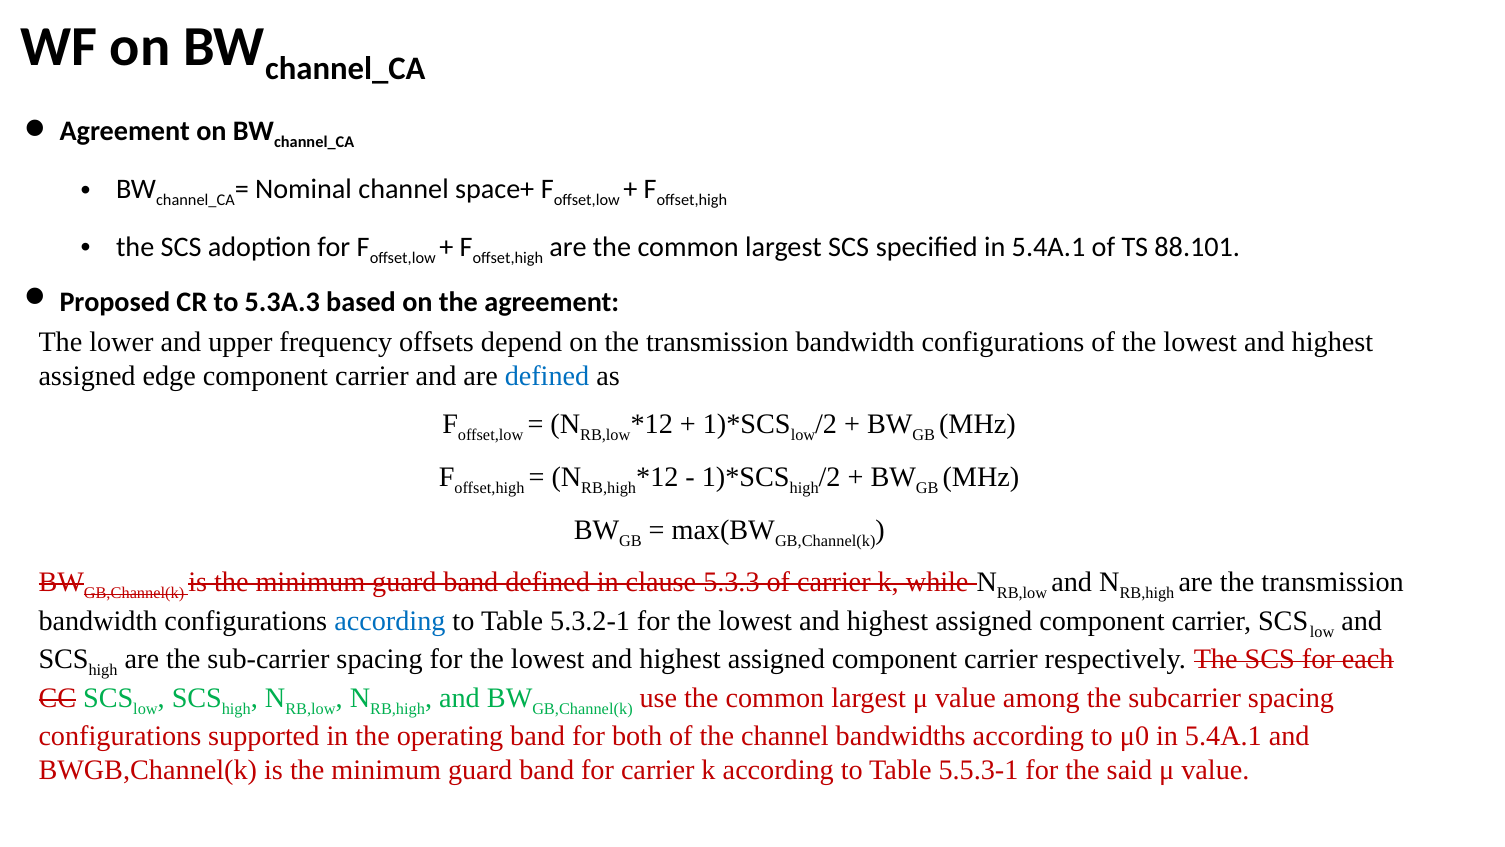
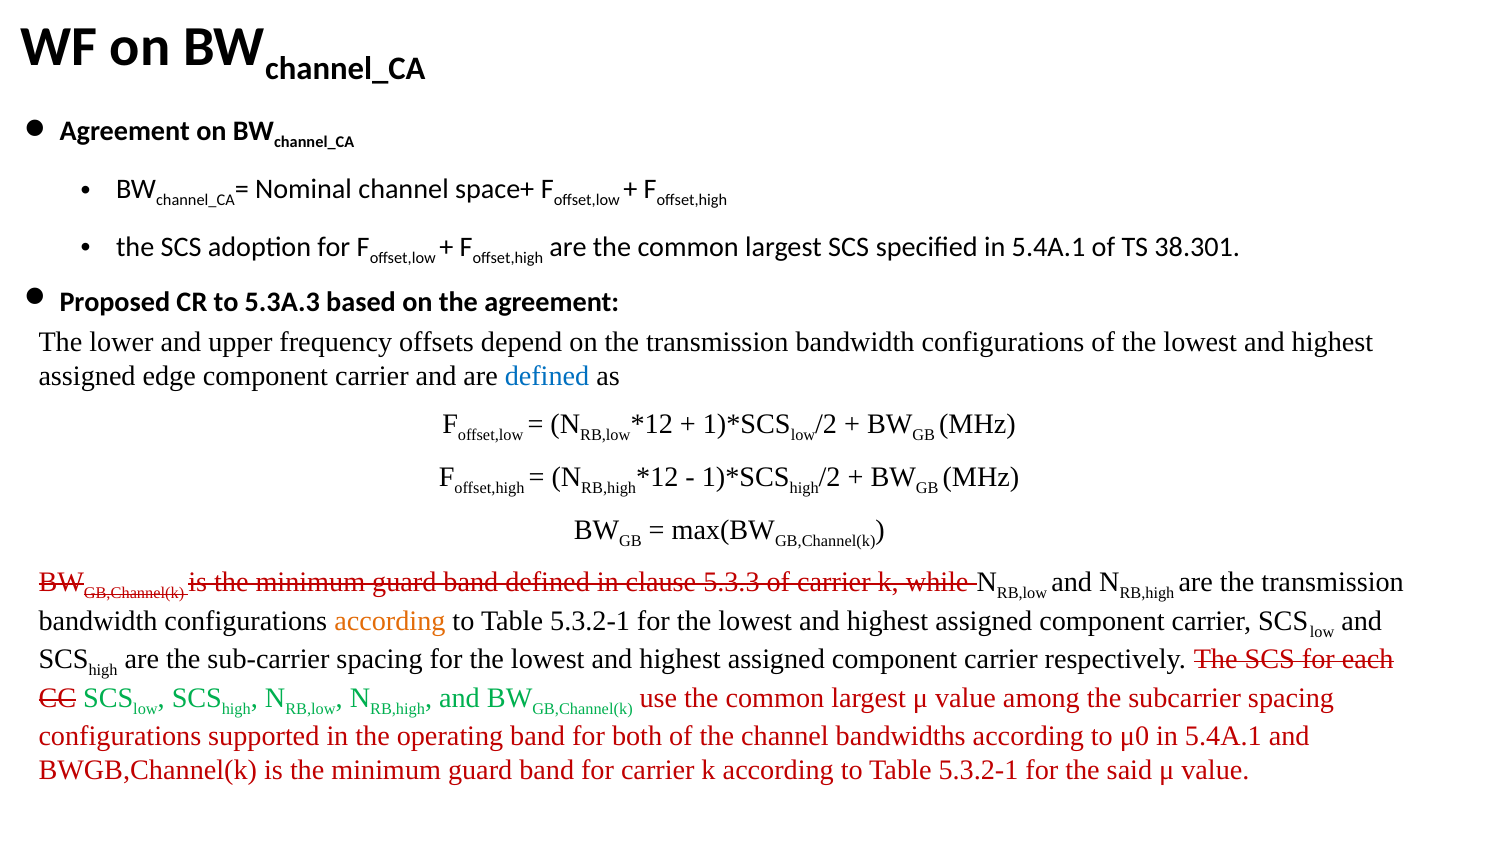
88.101: 88.101 -> 38.301 (1197, 247)
according colour: blue -> orange (390, 621)
5.5.3-1: 5.5.3-1 -> 5.3.2-1 (978, 770)
